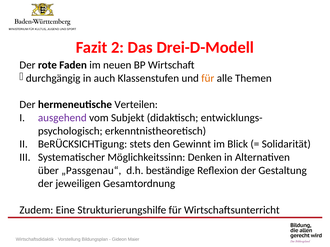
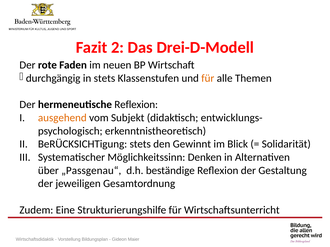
in auch: auch -> stets (104, 78)
hermeneutische Verteilen: Verteilen -> Reflexion (136, 105)
ausgehend colour: purple -> orange (62, 118)
